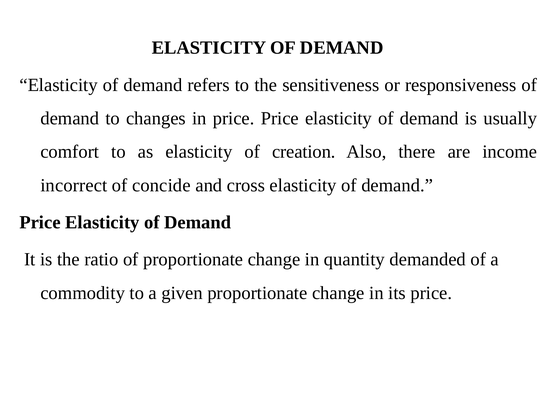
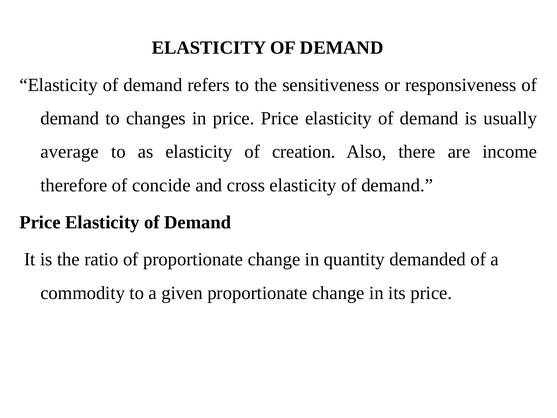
comfort: comfort -> average (70, 152)
incorrect: incorrect -> therefore (74, 185)
